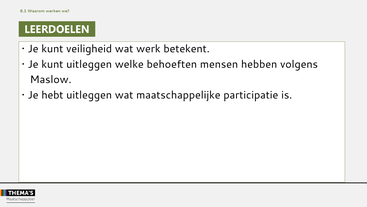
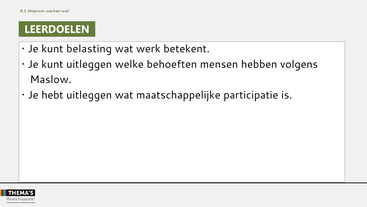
veiligheid: veiligheid -> belasting (89, 49)
